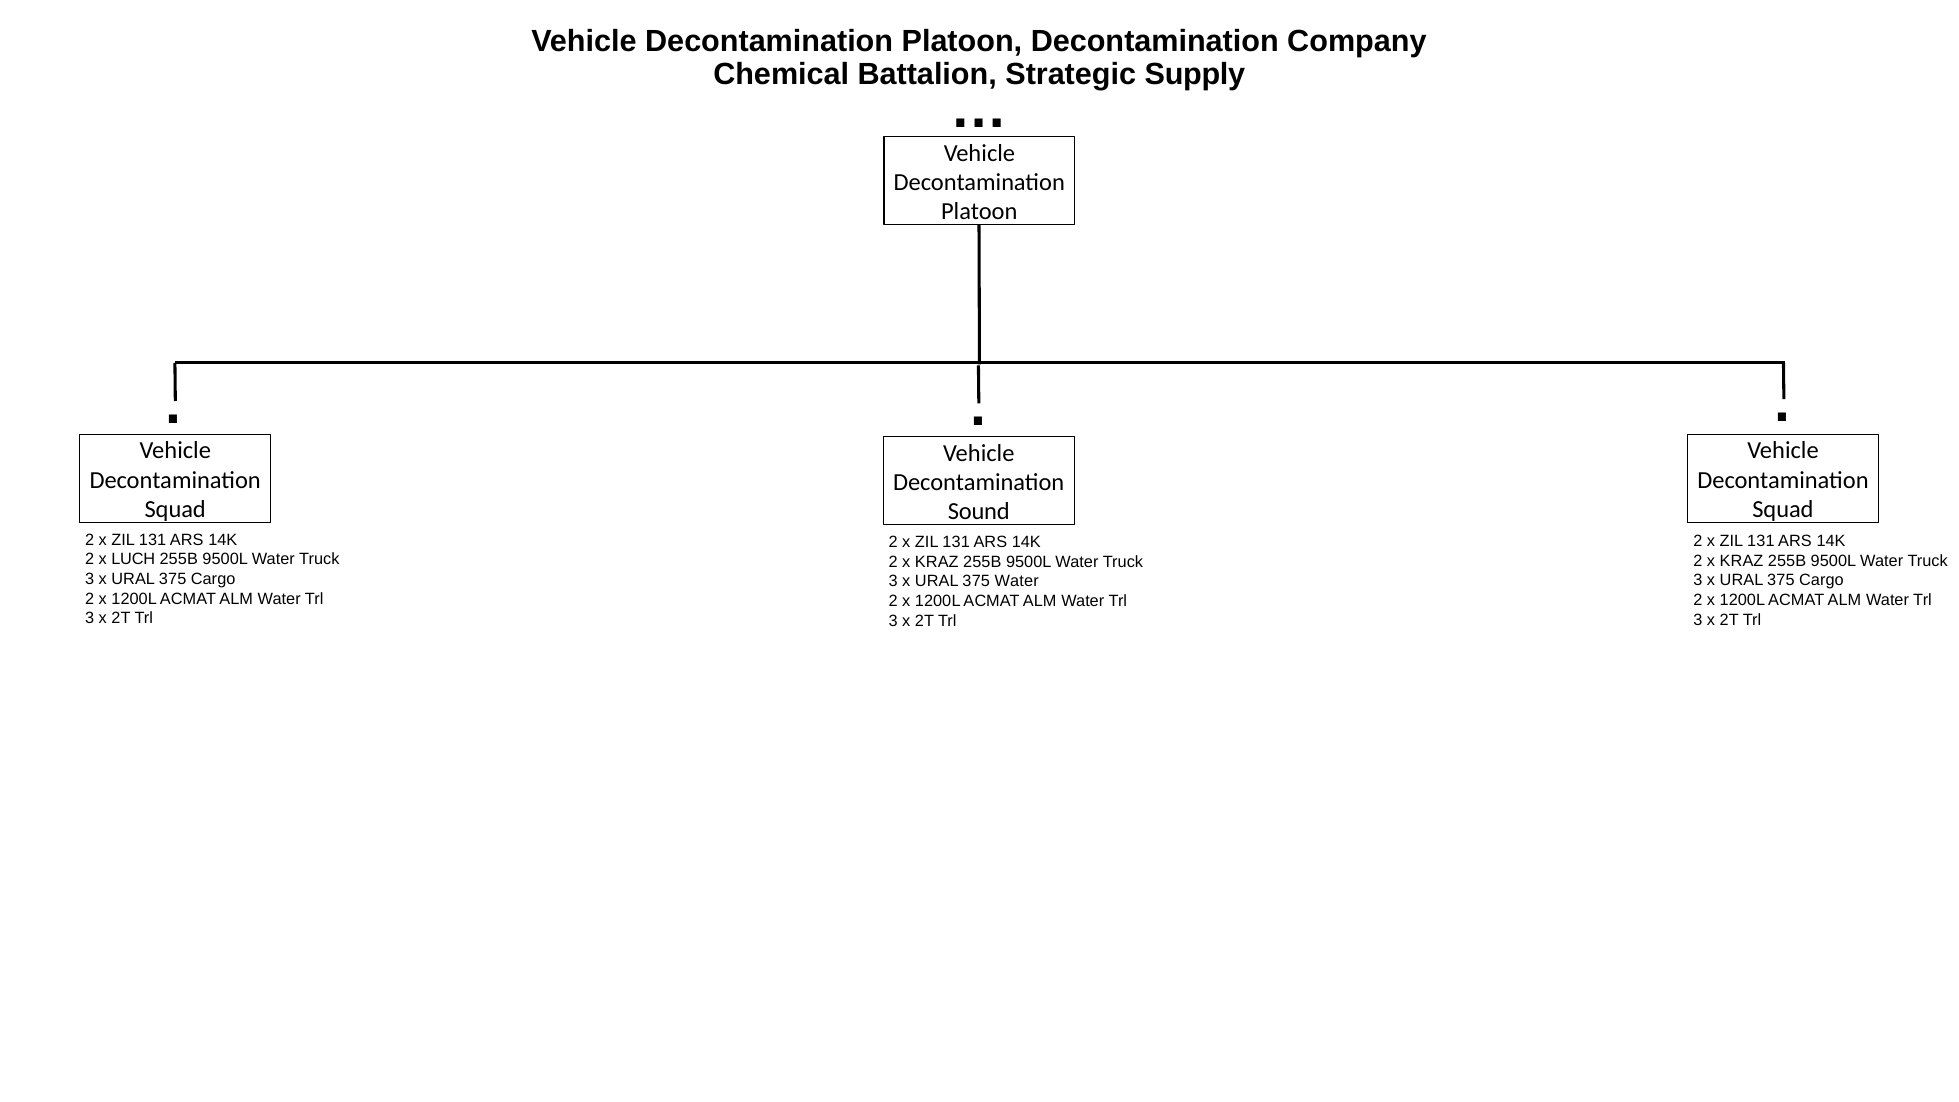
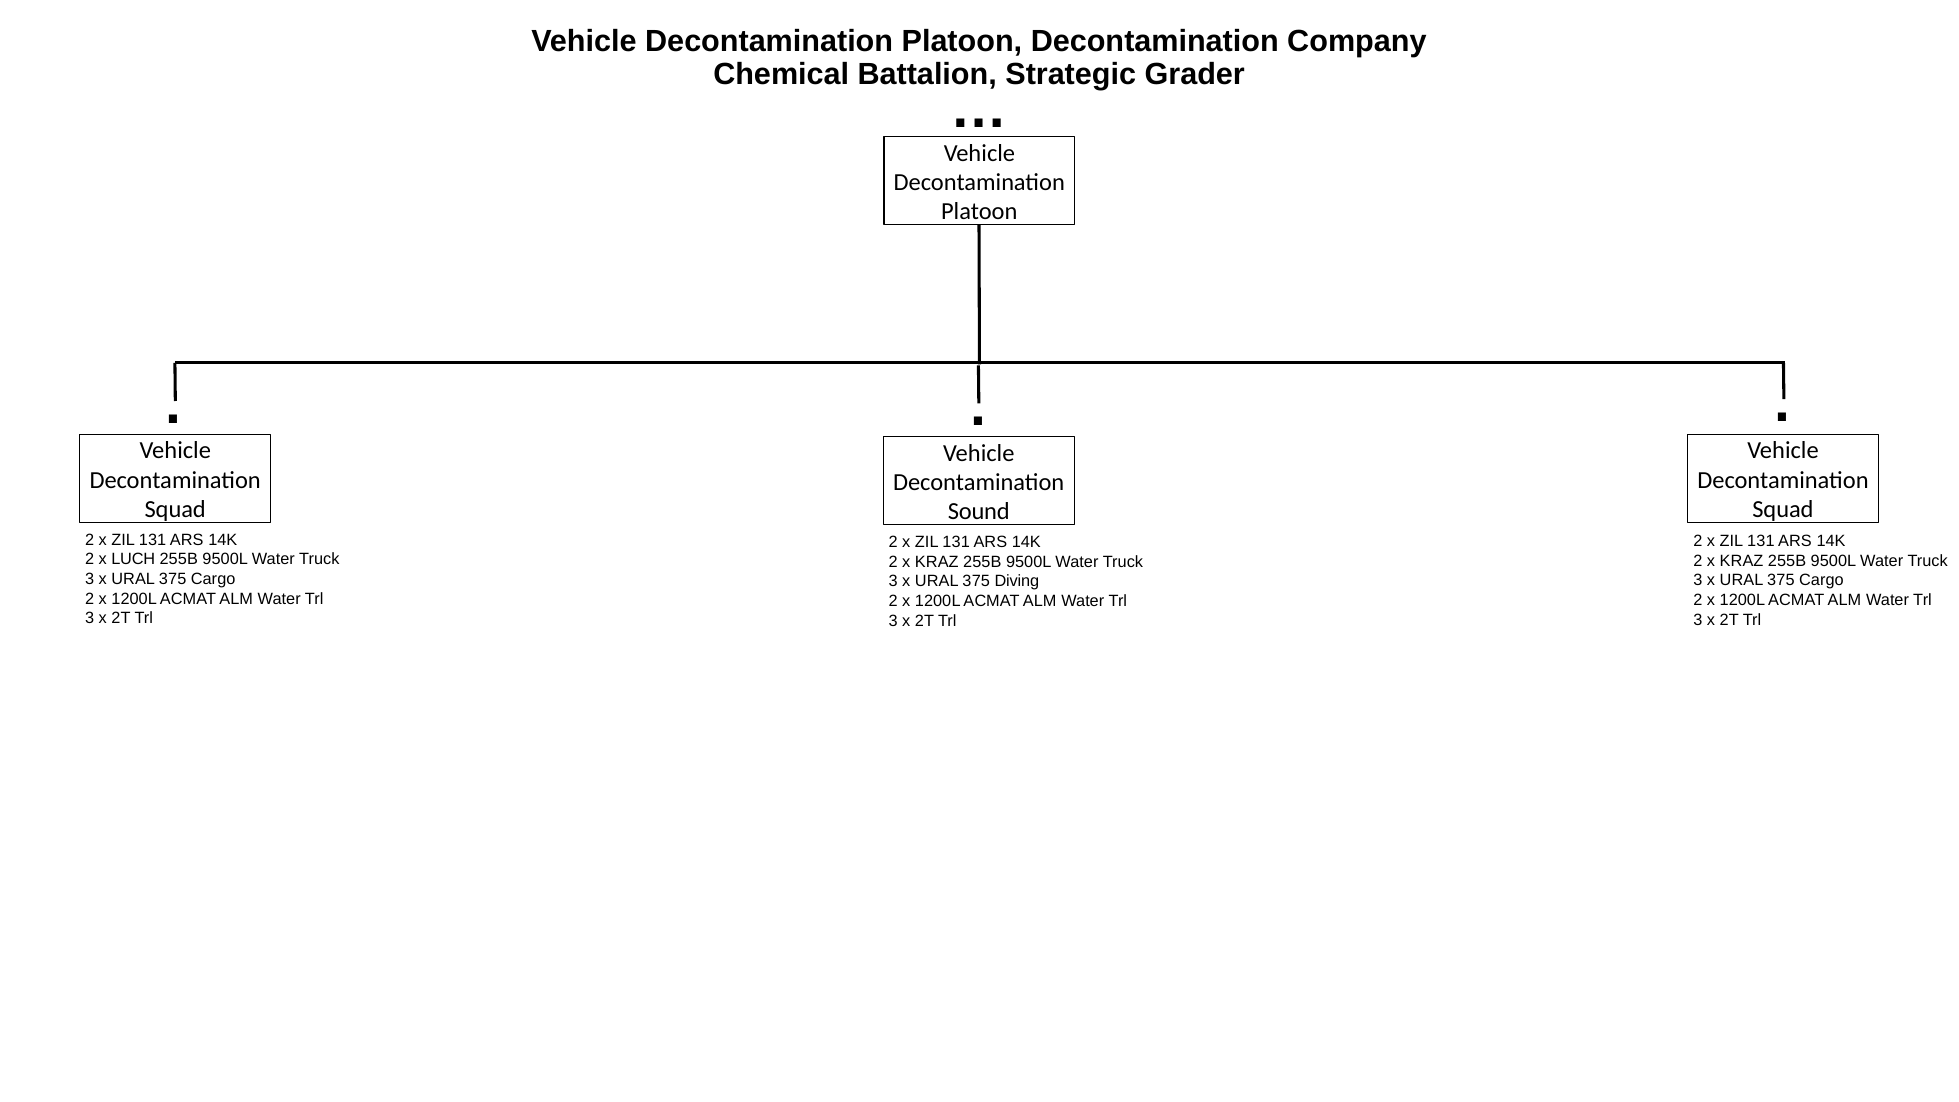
Supply: Supply -> Grader (1195, 74)
375 Water: Water -> Diving (1017, 582)
